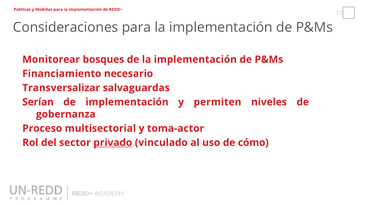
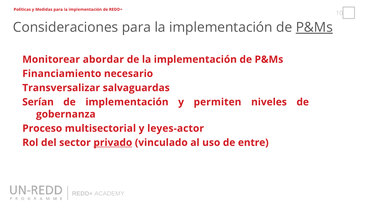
P&Ms underline: none -> present (314, 27)
bosques: bosques -> abordar (103, 60)
toma-actor: toma-actor -> leyes-actor (176, 129)
cómo: cómo -> entre (253, 143)
